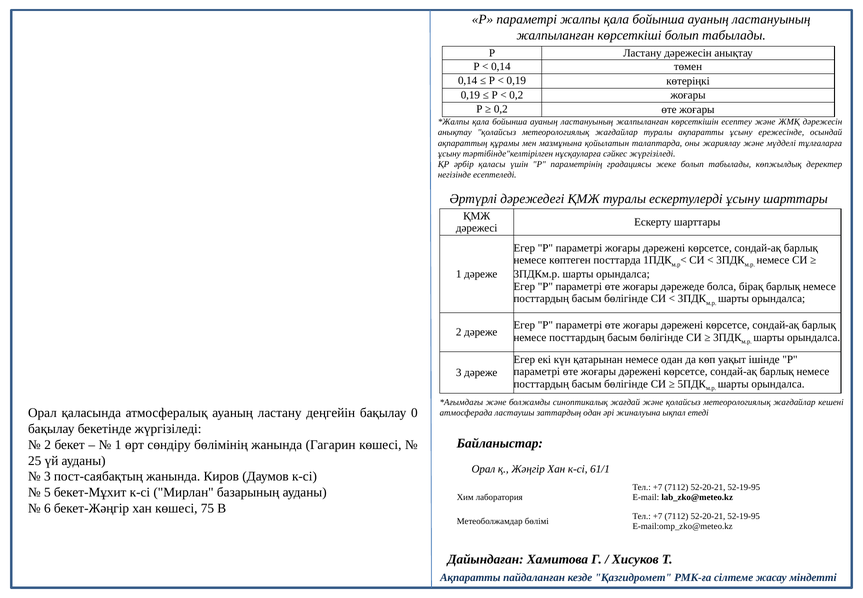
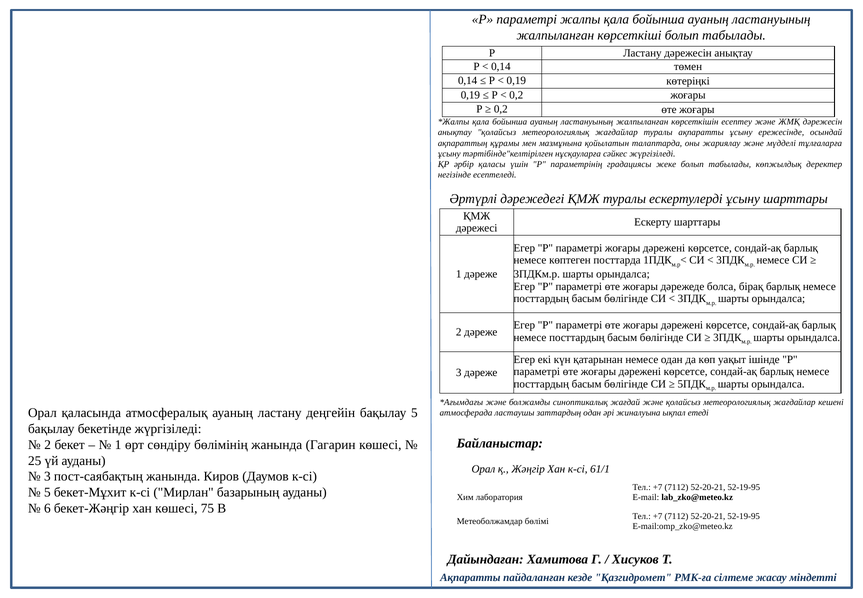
бақылау 0: 0 -> 5 (414, 412)
